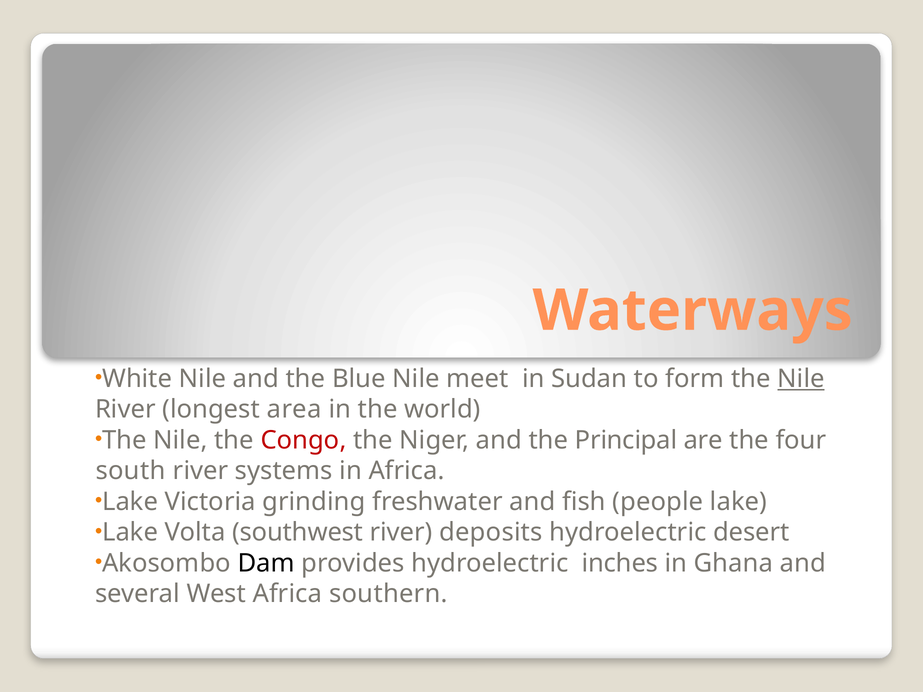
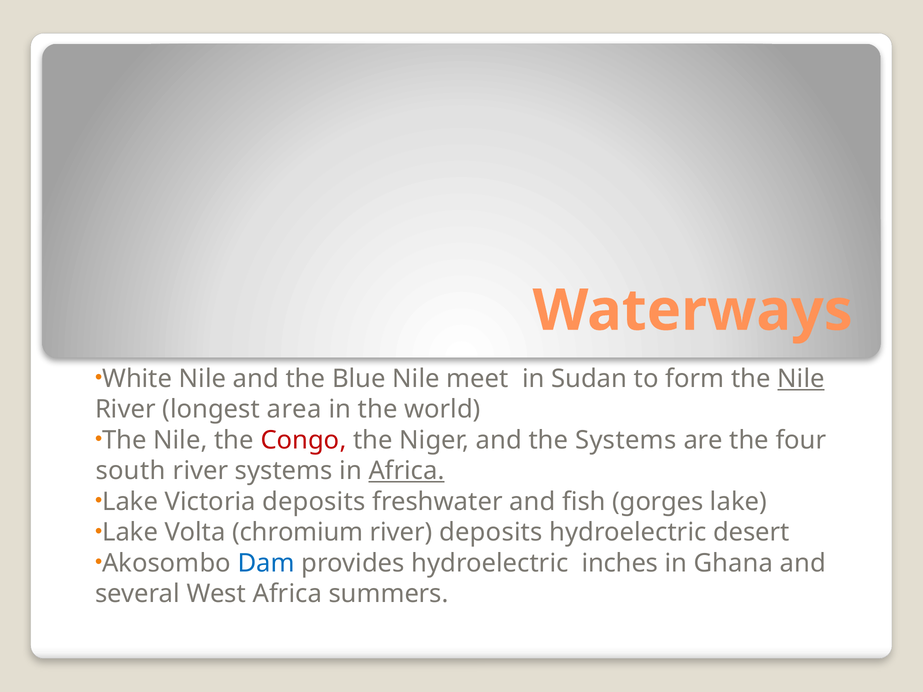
the Principal: Principal -> Systems (626, 440)
Africa underline: none -> present (407, 471)
Victoria grinding: grinding -> deposits (314, 502)
people: people -> gorges (658, 502)
southwest: southwest -> chromium (298, 533)
Dam colour: black -> blue (266, 563)
southern: southern -> summers (389, 594)
